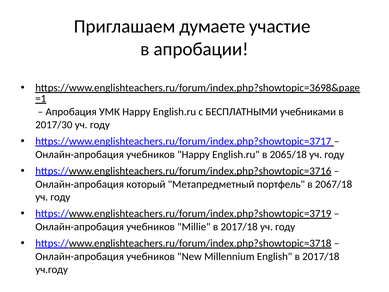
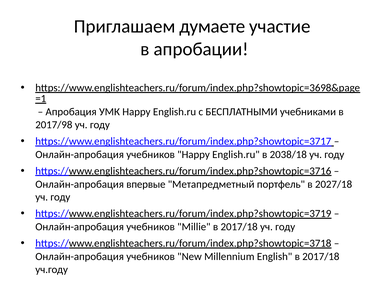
2017/30: 2017/30 -> 2017/98 (54, 125)
2065/18: 2065/18 -> 2038/18 (288, 154)
который: который -> впервые (146, 184)
2067/18: 2067/18 -> 2027/18 (334, 184)
